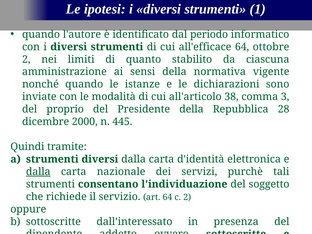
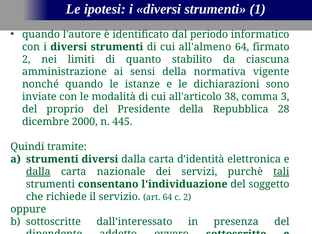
all'efficace: all'efficace -> all'almeno (205, 47)
ottobre: ottobre -> firmato (271, 47)
tali underline: none -> present (281, 172)
